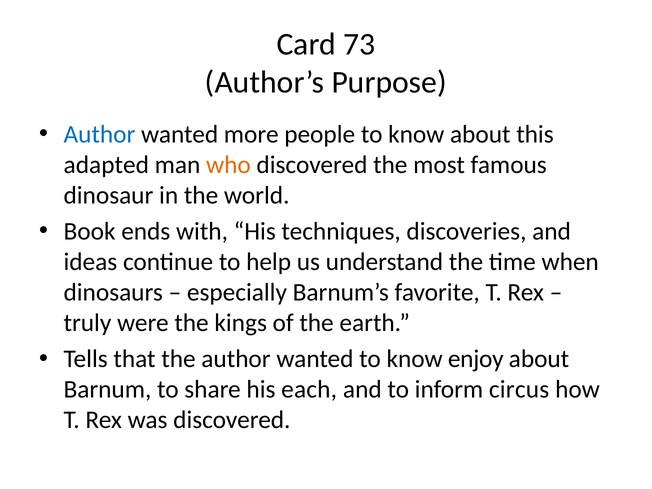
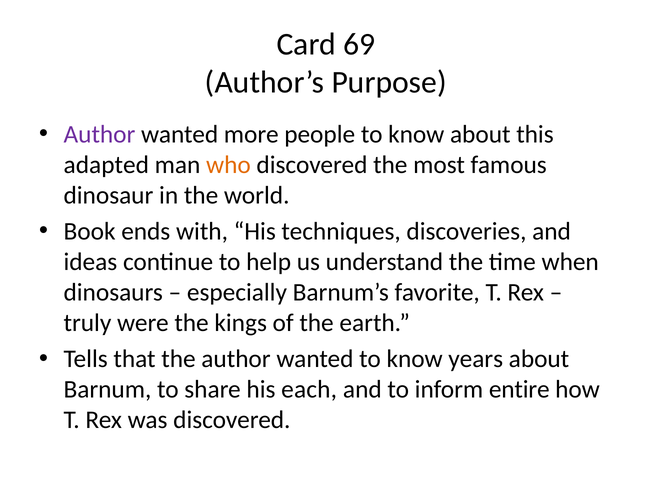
73: 73 -> 69 (359, 44)
Author colour: blue -> purple (99, 134)
enjoy: enjoy -> years (476, 359)
circus: circus -> entire (519, 390)
